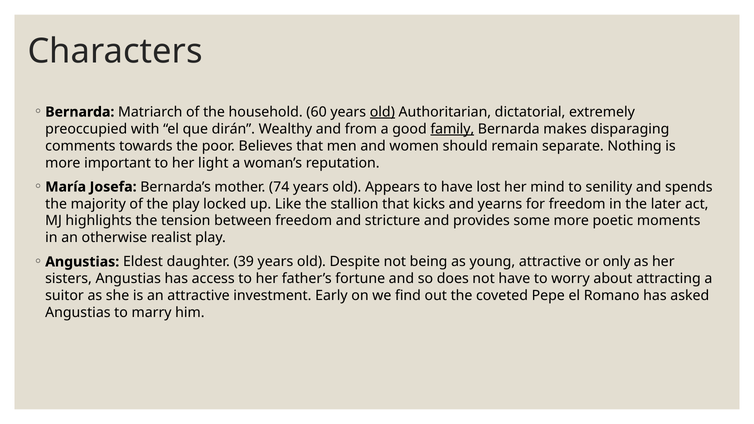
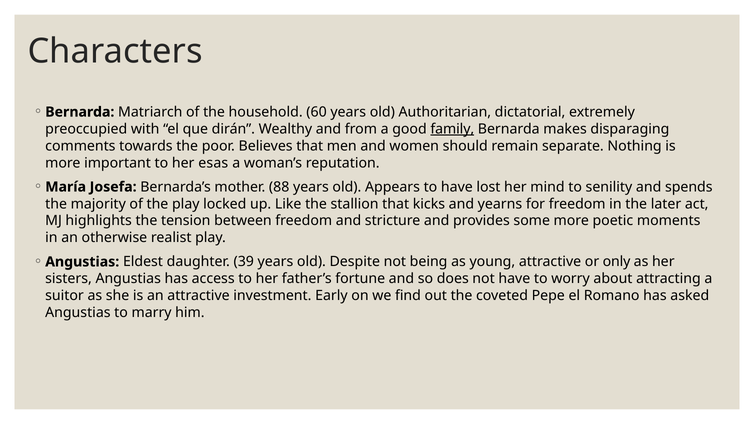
old underline: present -> none (382, 112)
light: light -> esas (213, 163)
74: 74 -> 88 (279, 187)
